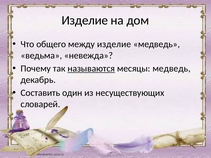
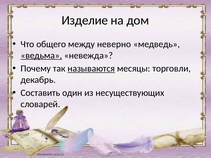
между изделие: изделие -> неверно (114, 44)
ведьма underline: none -> present (41, 56)
месяцы медведь: медведь -> торговли (172, 69)
